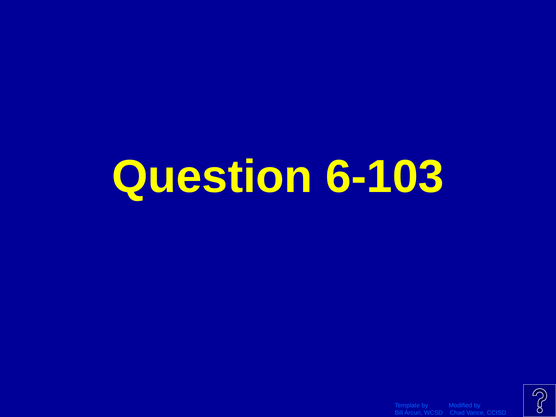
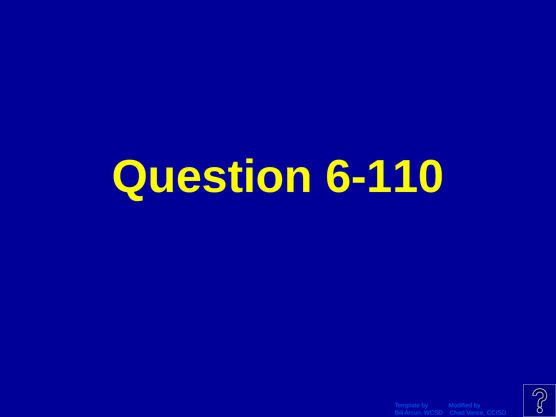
6-103: 6-103 -> 6-110 (385, 177)
